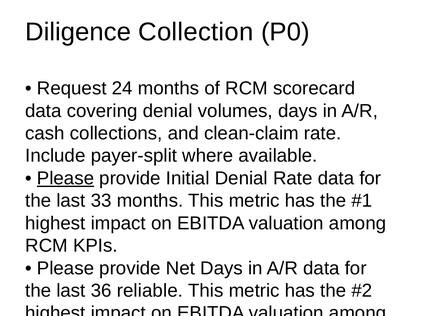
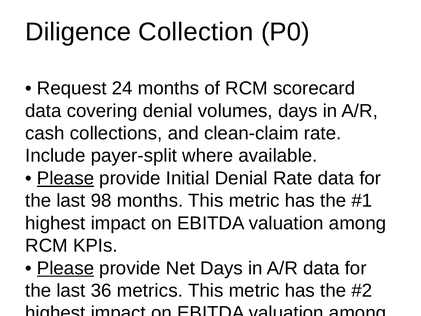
33: 33 -> 98 (101, 201)
Please underline: none -> present (66, 268)
reliable: reliable -> metrics (150, 290)
